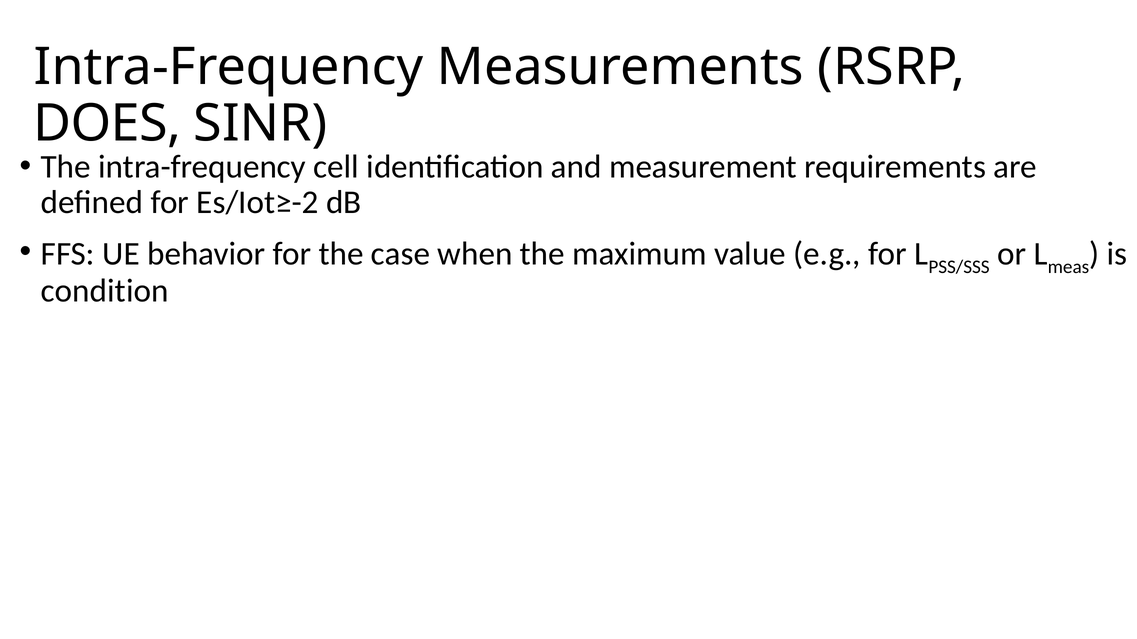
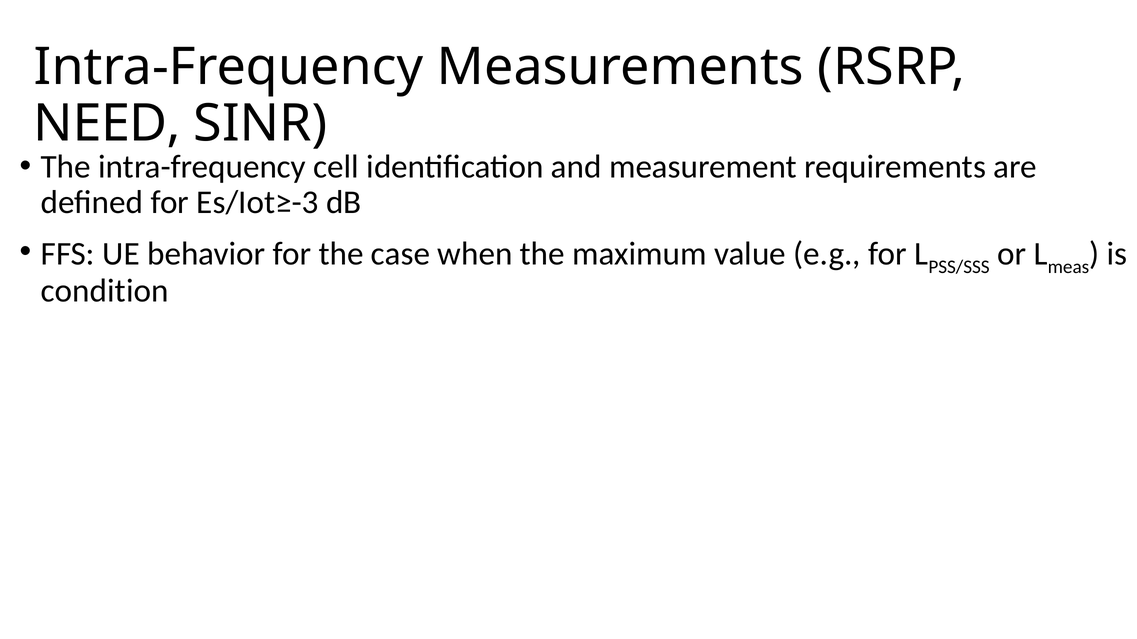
DOES: DOES -> NEED (107, 124)
Es/Iot≥-2: Es/Iot≥-2 -> Es/Iot≥-3 (258, 203)
